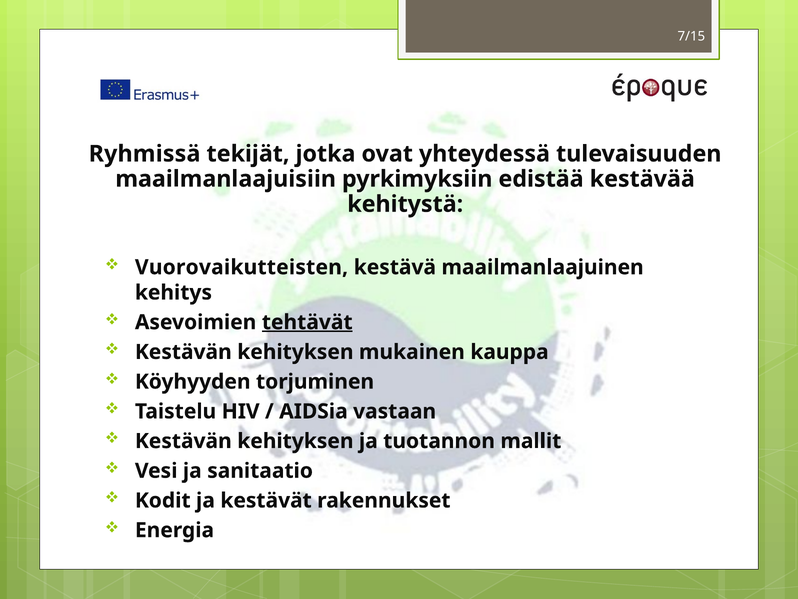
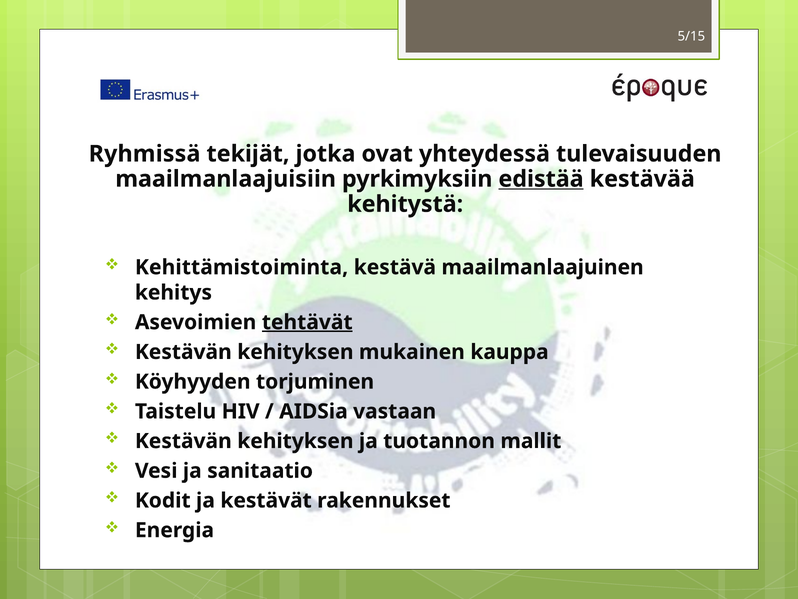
7/15: 7/15 -> 5/15 (691, 36)
edistää underline: none -> present (541, 179)
Vuorovaikutteisten: Vuorovaikutteisten -> Kehittämistoiminta (242, 267)
